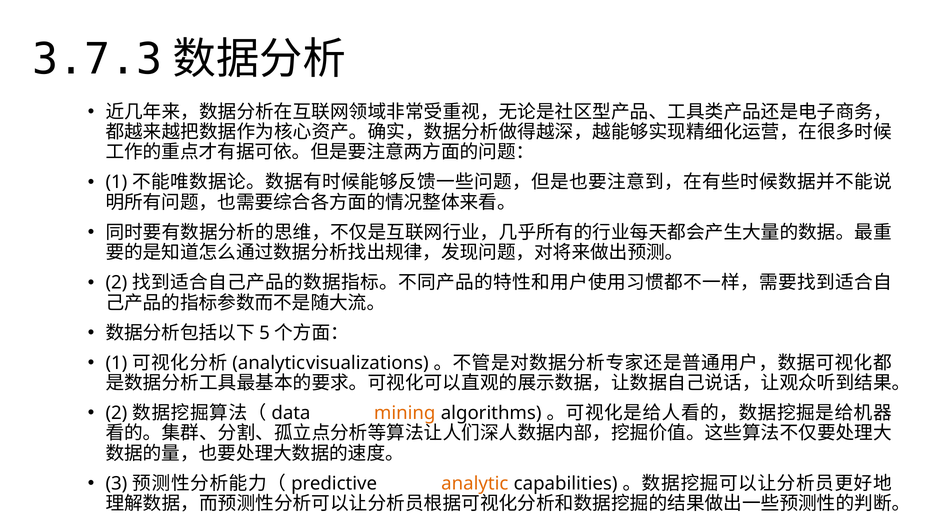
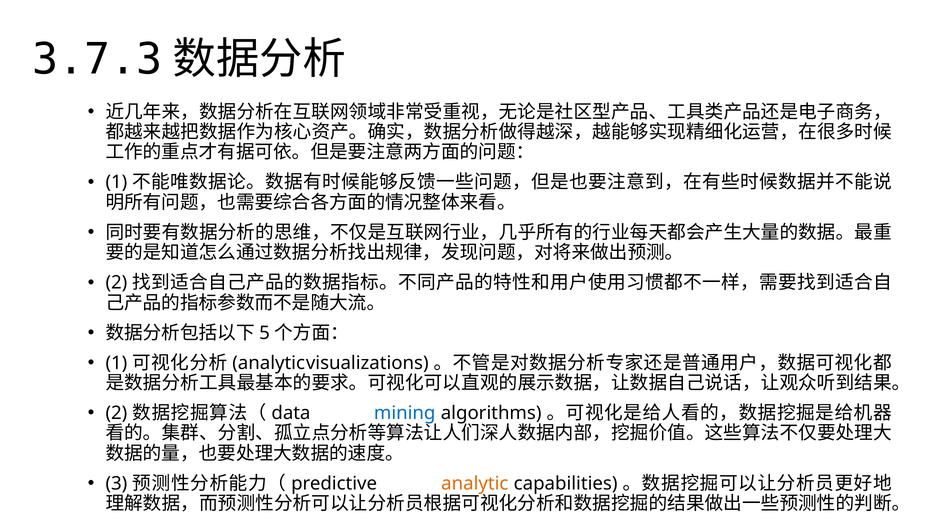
mining colour: orange -> blue (405, 413)
